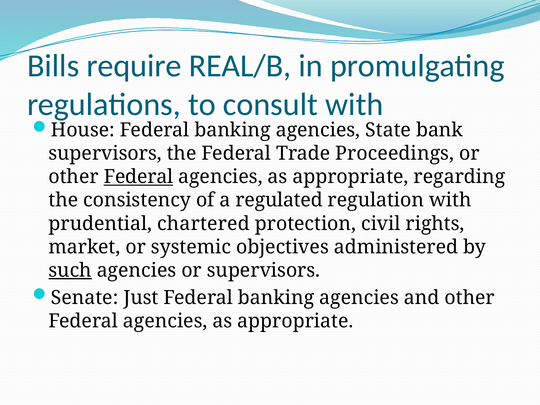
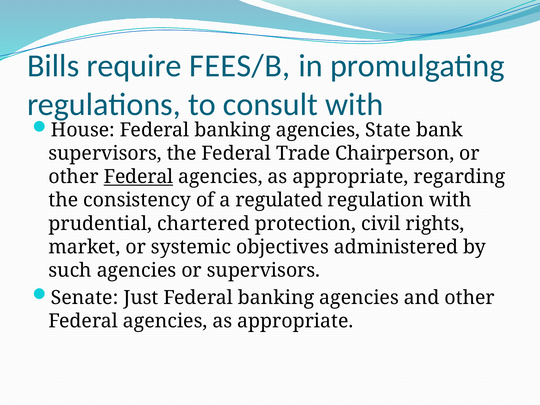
REAL/B: REAL/B -> FEES/B (240, 66)
Proceedings: Proceedings -> Chairperson (395, 153)
such underline: present -> none (70, 270)
